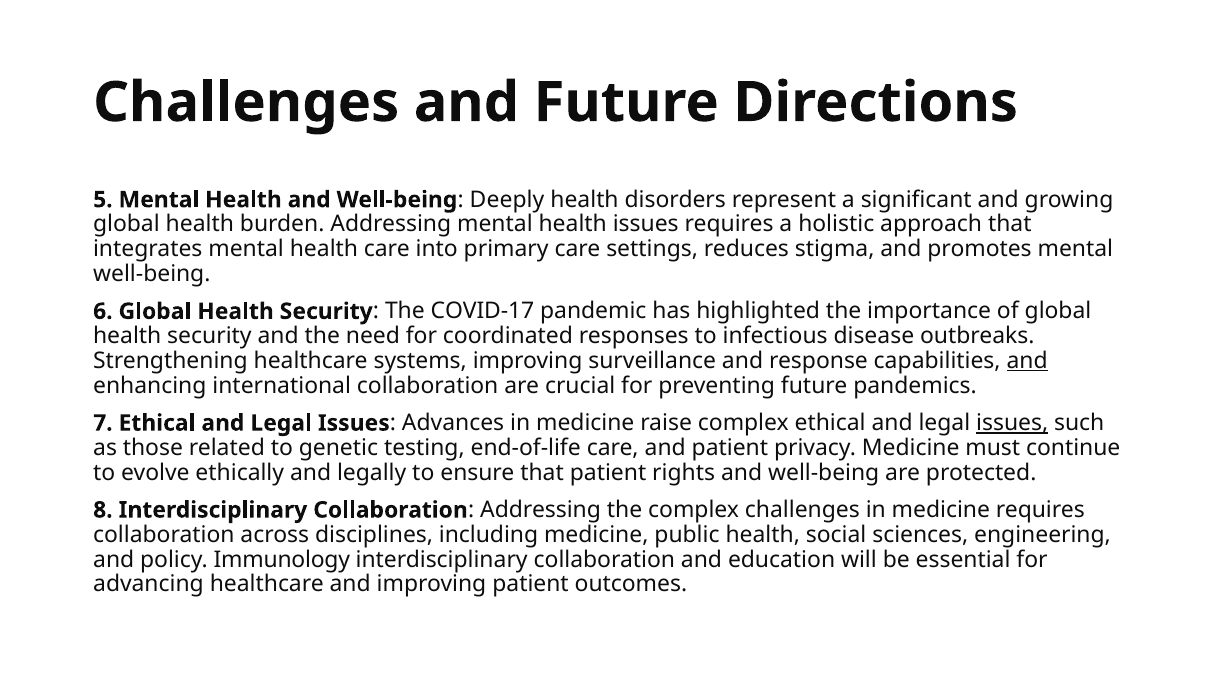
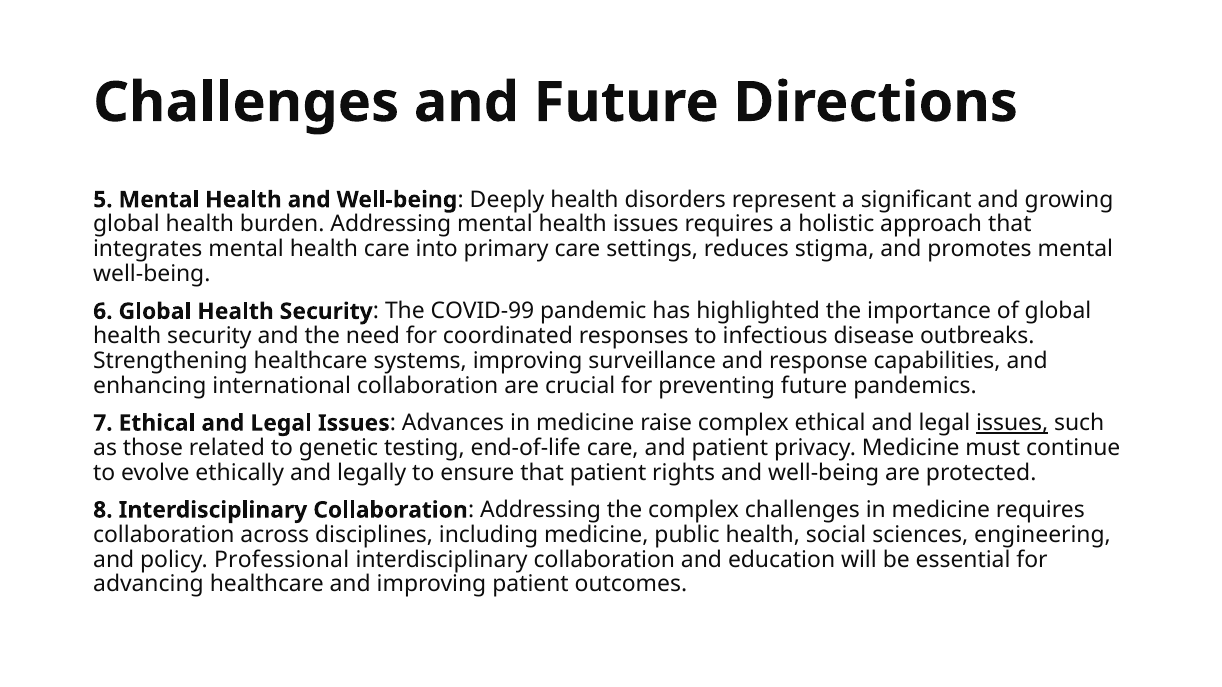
COVID-17: COVID-17 -> COVID-99 (482, 312)
and underline: present -> none (1027, 361)
Immunology: Immunology -> Professional (282, 560)
